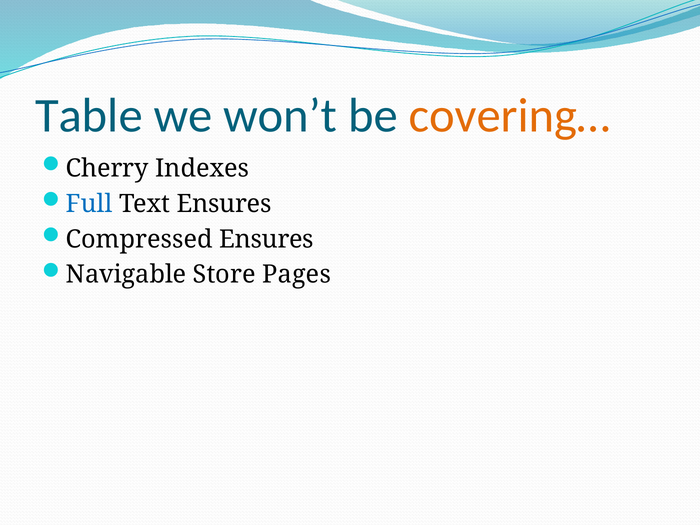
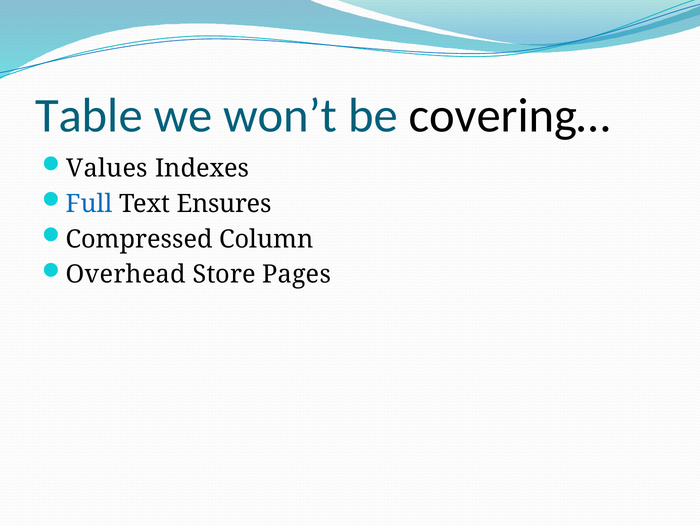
covering… colour: orange -> black (510, 116)
Cherry: Cherry -> Values (107, 169)
Compressed Ensures: Ensures -> Column (266, 239)
Navigable: Navigable -> Overhead (126, 275)
